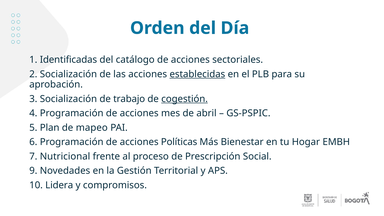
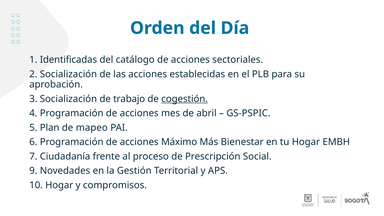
establecidas underline: present -> none (197, 74)
Políticas: Políticas -> Máximo (179, 142)
Nutricional: Nutricional -> Ciudadanía (65, 156)
10 Lidera: Lidera -> Hogar (59, 185)
